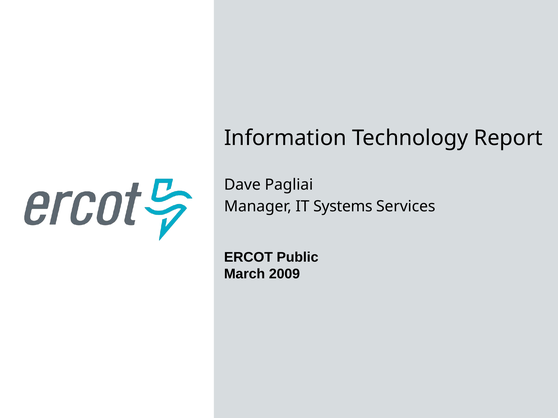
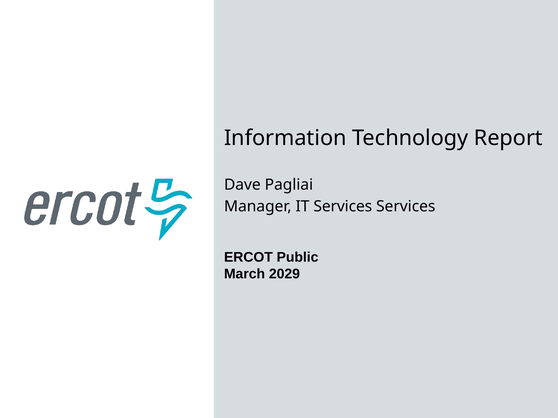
IT Systems: Systems -> Services (343, 207)
2009: 2009 -> 2029 (284, 274)
